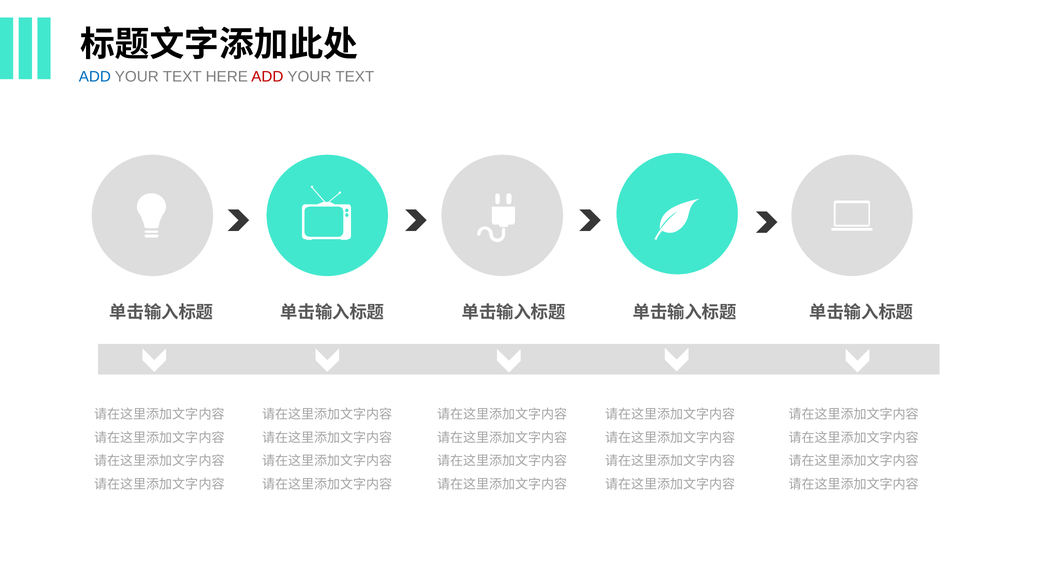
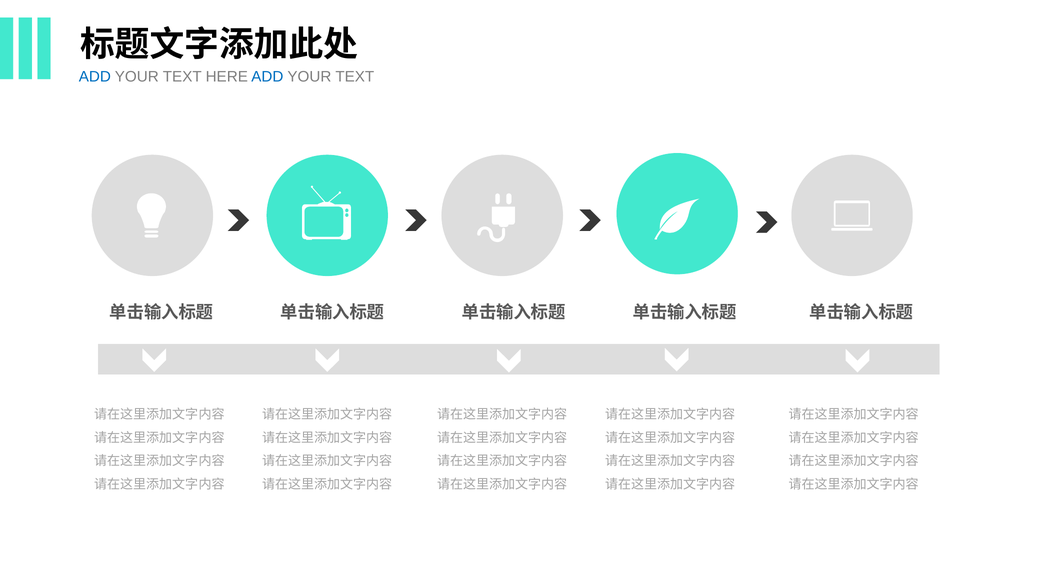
ADD colour: red -> blue (267, 77)
